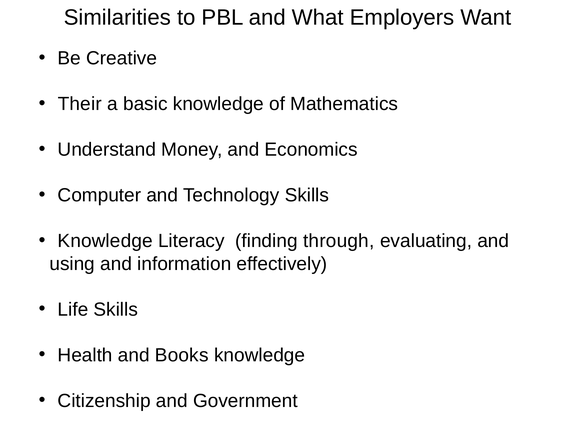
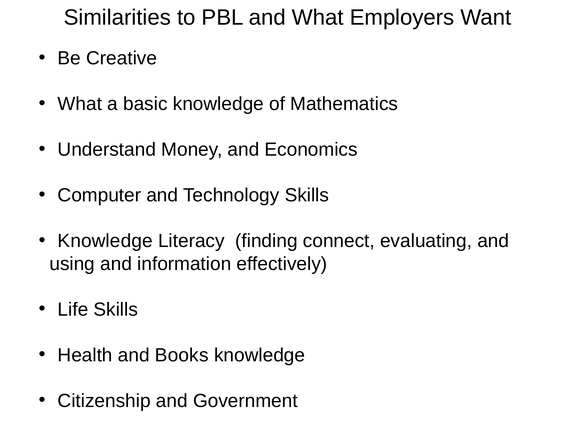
Their: Their -> What (80, 104)
through: through -> connect (339, 241)
